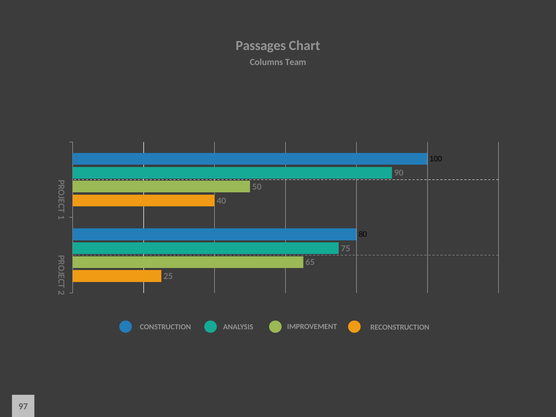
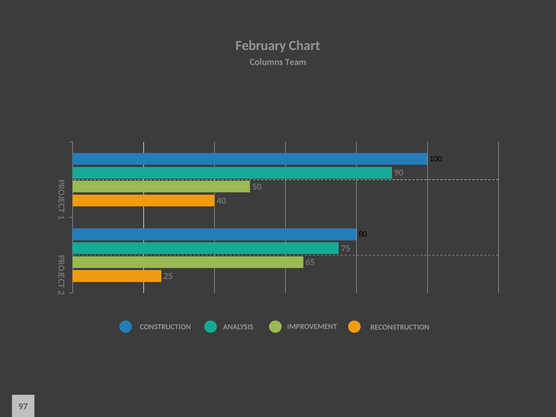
Passages: Passages -> February (261, 46)
